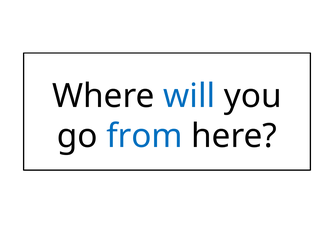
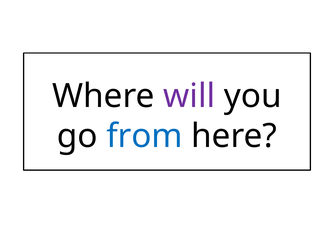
will colour: blue -> purple (189, 96)
